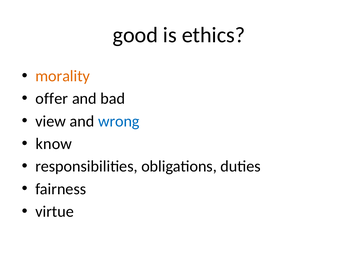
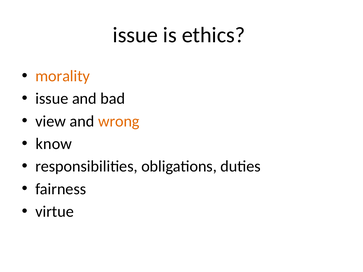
good: good -> issue (135, 35)
offer: offer -> issue (52, 99)
wrong colour: blue -> orange (119, 121)
